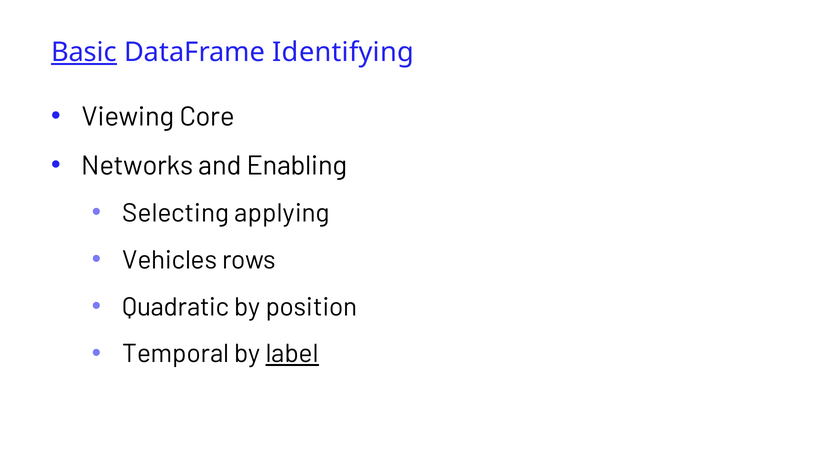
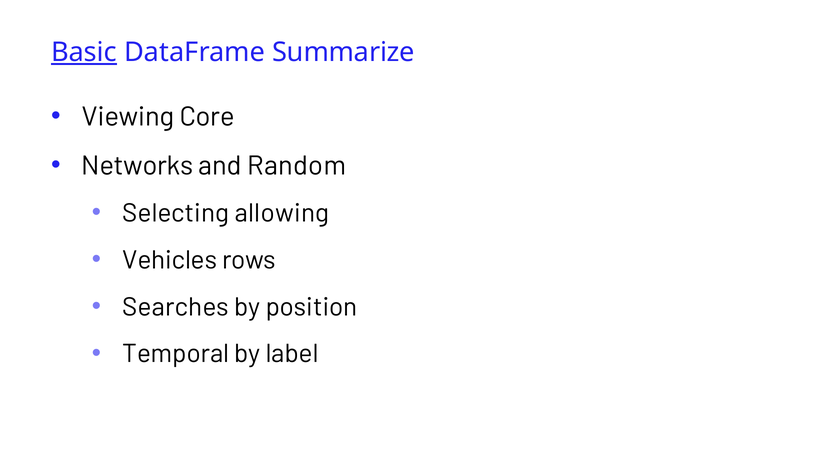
Identifying: Identifying -> Summarize (343, 52)
Enabling: Enabling -> Random (297, 166)
applying: applying -> allowing (282, 213)
Quadratic: Quadratic -> Searches (176, 307)
label underline: present -> none (292, 354)
